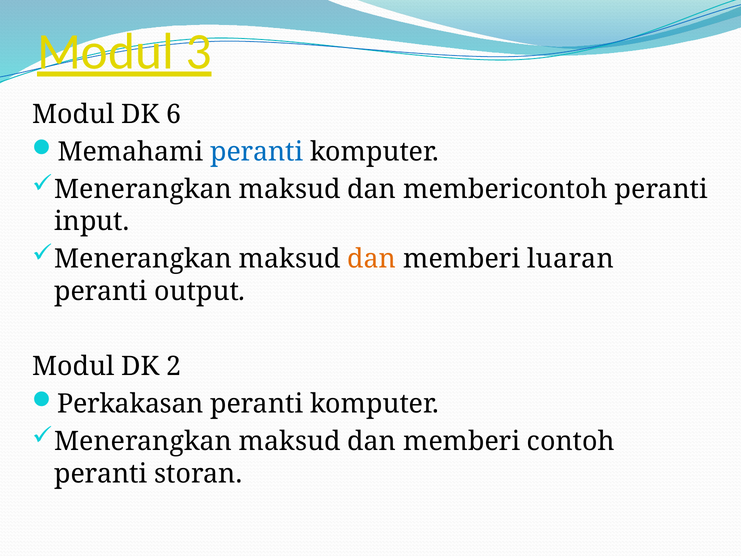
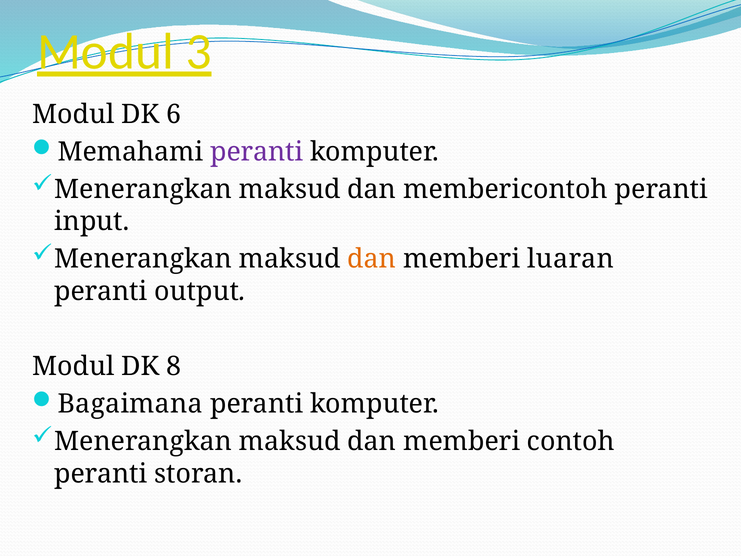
peranti colour: blue -> purple (257, 152)
2: 2 -> 8 (174, 366)
Perkakasan: Perkakasan -> Bagaimana (130, 404)
